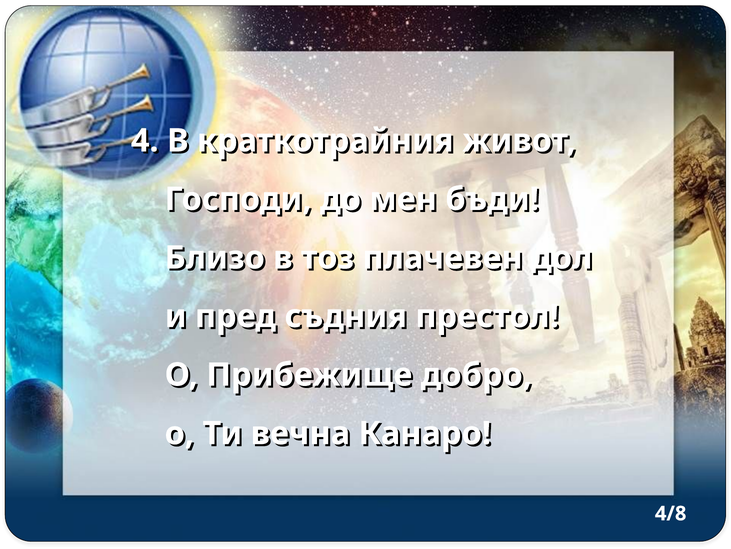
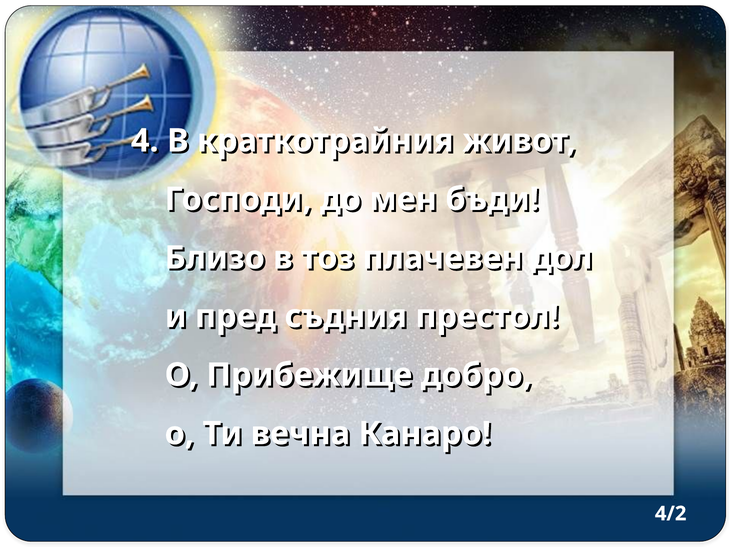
4/8: 4/8 -> 4/2 (671, 513)
